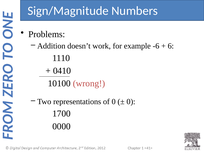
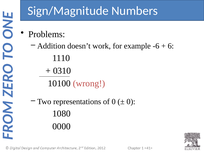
0410: 0410 -> 0310 (62, 71)
1700: 1700 -> 1080 (62, 114)
